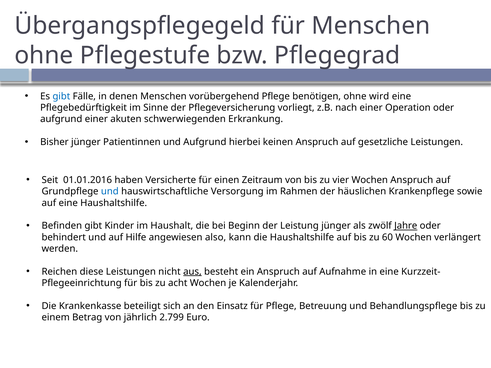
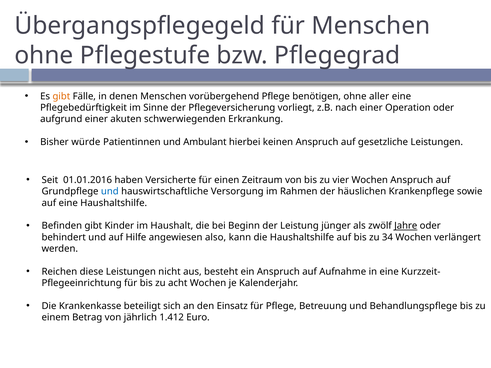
gibt colour: blue -> orange (61, 96)
wird: wird -> aller (379, 96)
Bisher jünger: jünger -> würde (86, 142)
und Aufgrund: Aufgrund -> Ambulant (205, 142)
60: 60 -> 34 (387, 237)
aus underline: present -> none (192, 272)
2.799: 2.799 -> 1.412 (172, 318)
